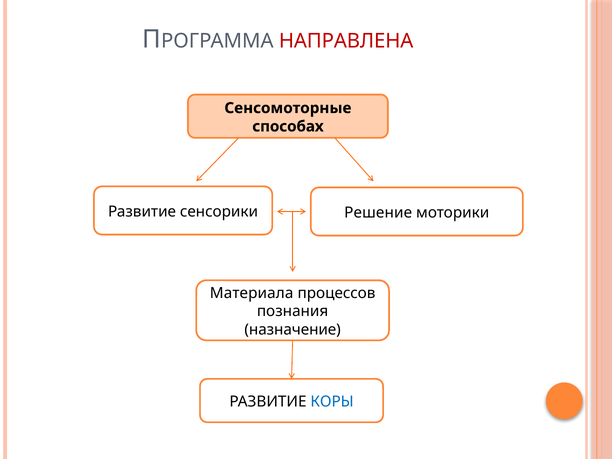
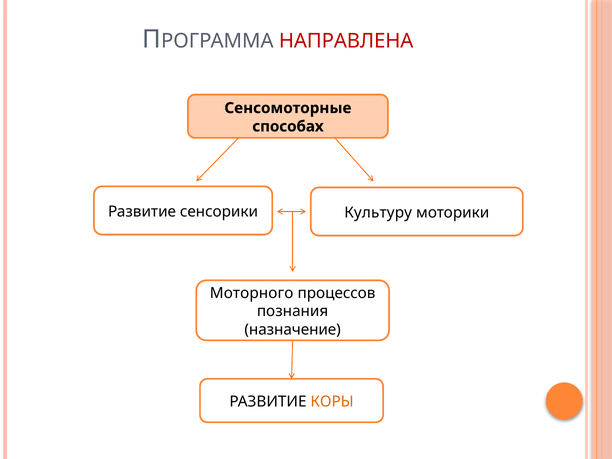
Решение: Решение -> Культуру (378, 213)
Материала: Материала -> Моторного (252, 293)
КОРЫ colour: blue -> orange (332, 402)
